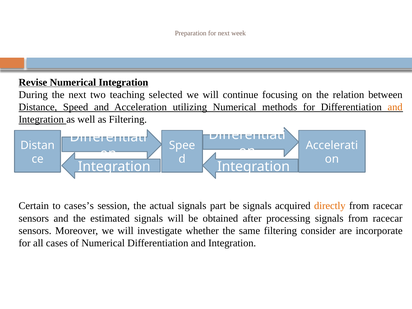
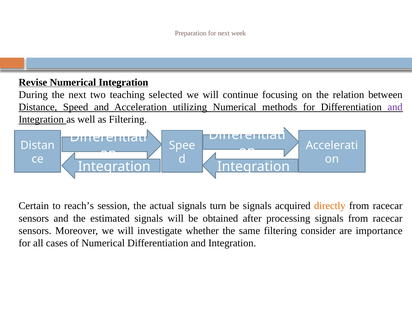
and colour: orange -> purple (395, 107)
cases’s: cases’s -> reach’s (79, 206)
part: part -> turn (218, 206)
incorporate: incorporate -> importance (379, 231)
